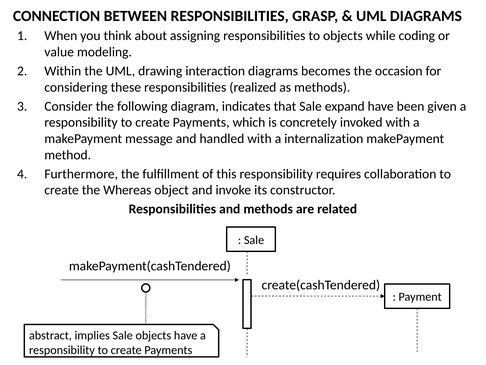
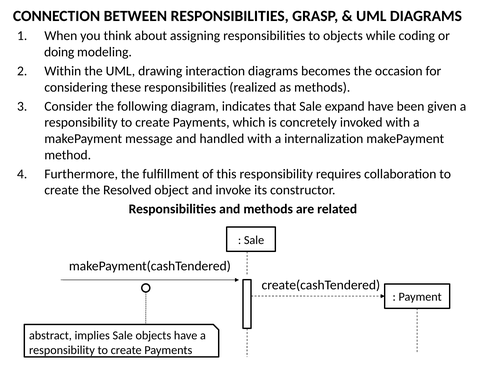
value: value -> doing (59, 52)
Whereas: Whereas -> Resolved (127, 190)
